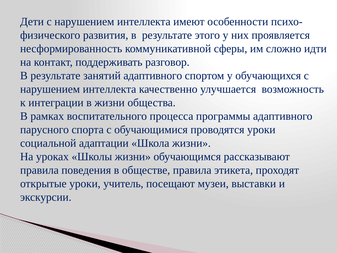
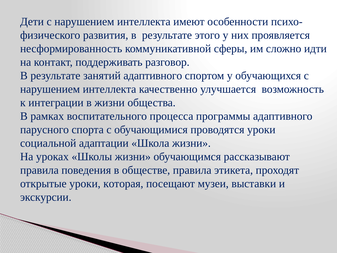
учитель: учитель -> которая (123, 183)
